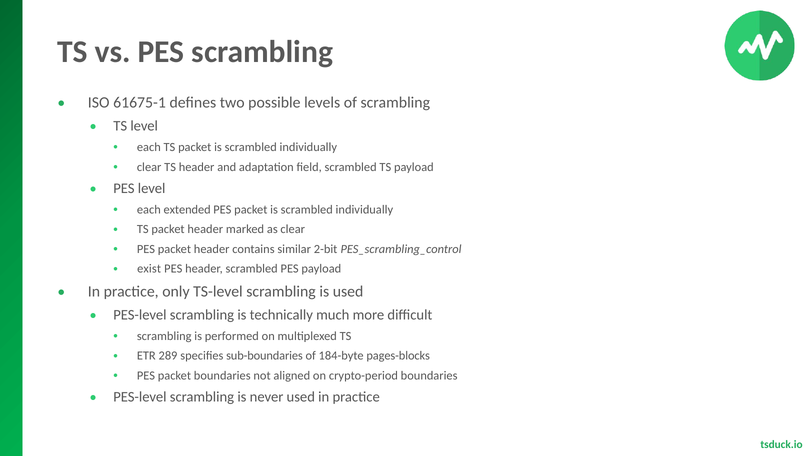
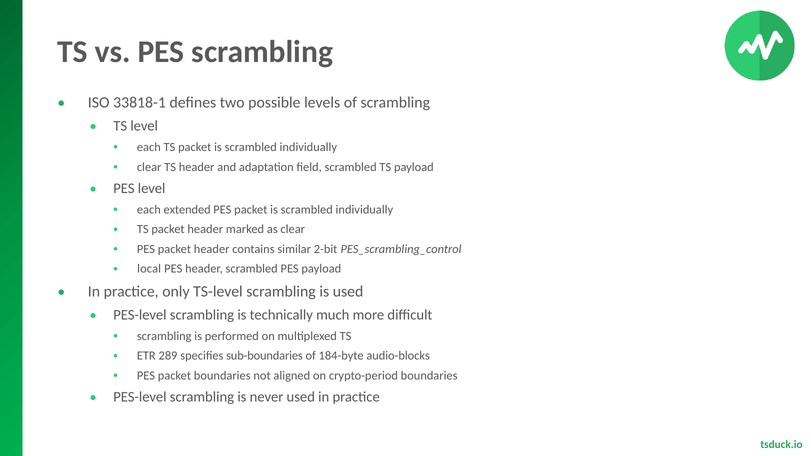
61675-1: 61675-1 -> 33818-1 (140, 103)
exist: exist -> local (149, 269)
pages-blocks: pages-blocks -> audio-blocks (398, 356)
